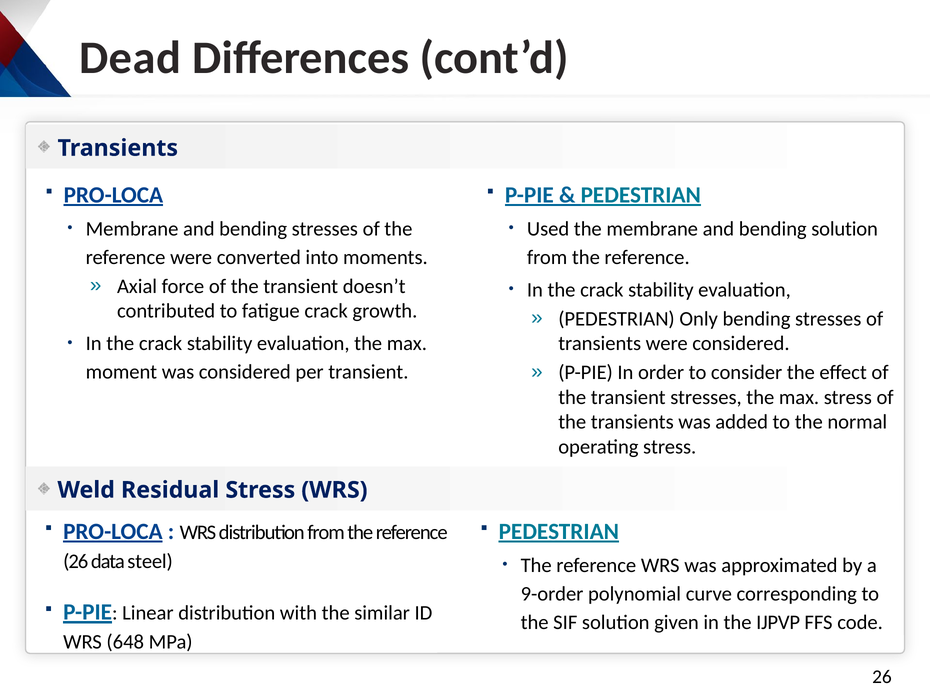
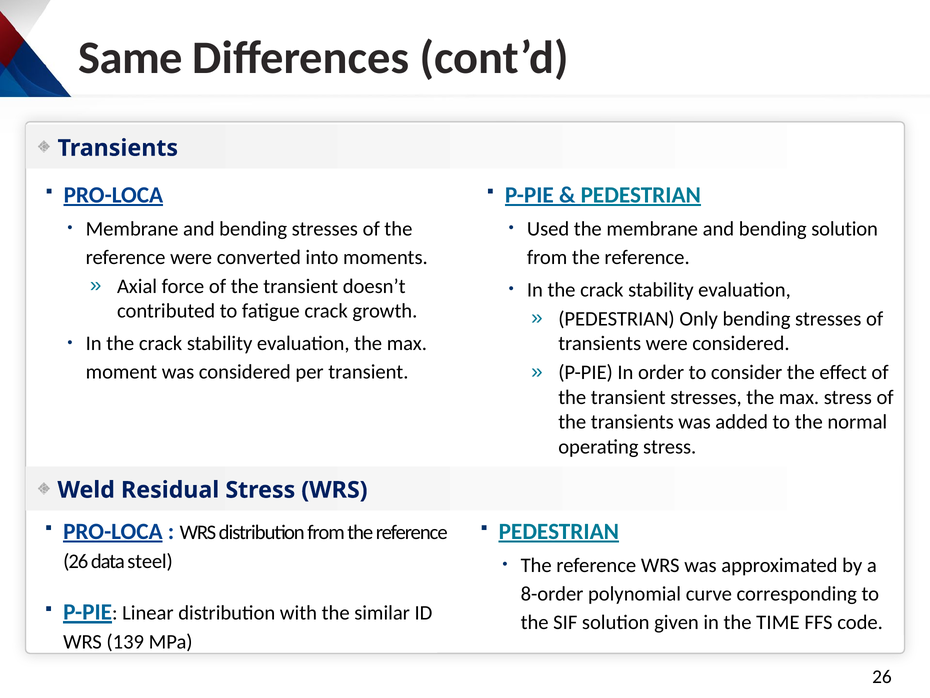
Dead: Dead -> Same (130, 58)
9-order: 9-order -> 8-order (552, 593)
IJPVP: IJPVP -> TIME (778, 622)
648: 648 -> 139 (125, 642)
